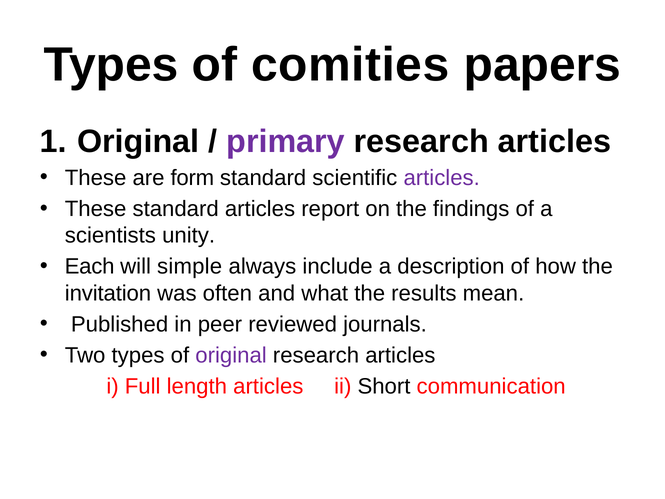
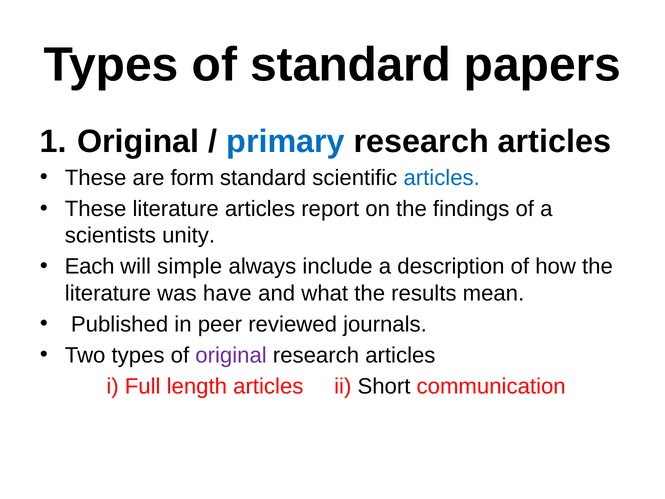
of comities: comities -> standard (351, 65)
primary colour: purple -> blue (286, 141)
articles colour: purple -> blue (442, 178)
These standard: standard -> literature (176, 209)
invitation: invitation -> literature (108, 293)
often: often -> have (227, 293)
